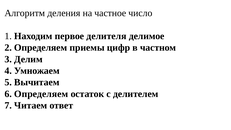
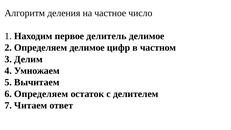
делителя: делителя -> делитель (106, 36)
Определяем приемы: приемы -> делимое (87, 48)
